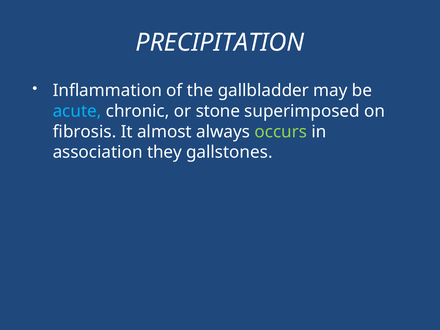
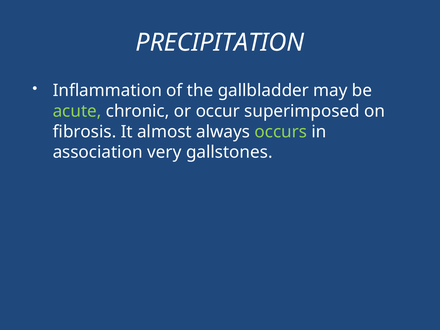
acute colour: light blue -> light green (77, 111)
stone: stone -> occur (218, 111)
they: they -> very (164, 152)
